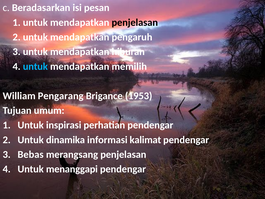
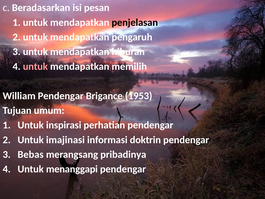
untuk colour: light blue -> pink (35, 66)
William Pengarang: Pengarang -> Pendengar (61, 96)
dinamika: dinamika -> imajinasi (65, 140)
kalimat: kalimat -> doktrin (145, 140)
merangsang penjelasan: penjelasan -> pribadinya (123, 154)
